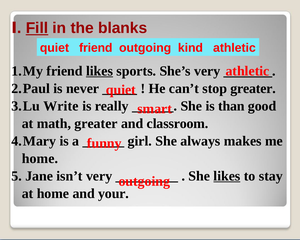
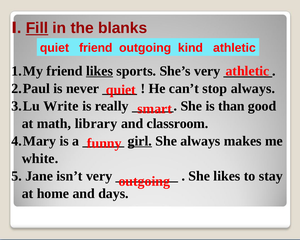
stop greater: greater -> always (253, 88)
math greater: greater -> library (96, 123)
girl underline: none -> present (140, 141)
home: home -> white (40, 158)
likes underline: present -> none (227, 176)
your: your -> days (113, 193)
